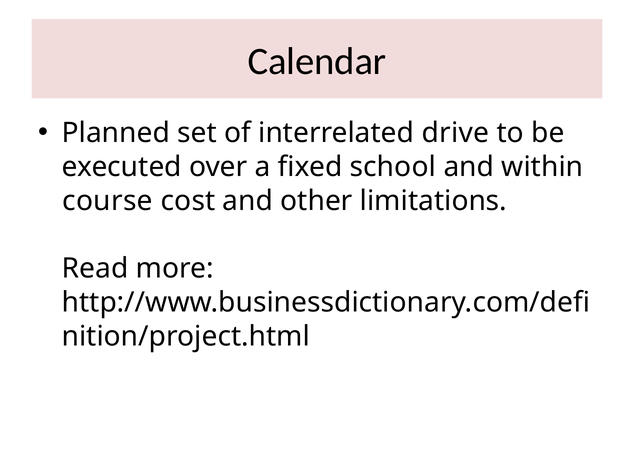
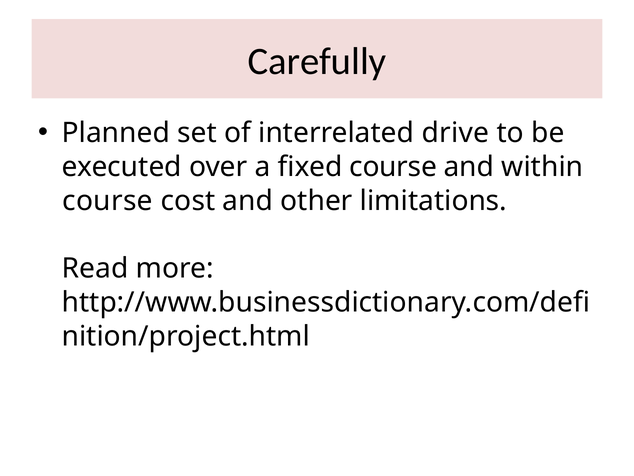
Calendar: Calendar -> Carefully (317, 61)
fixed school: school -> course (393, 167)
